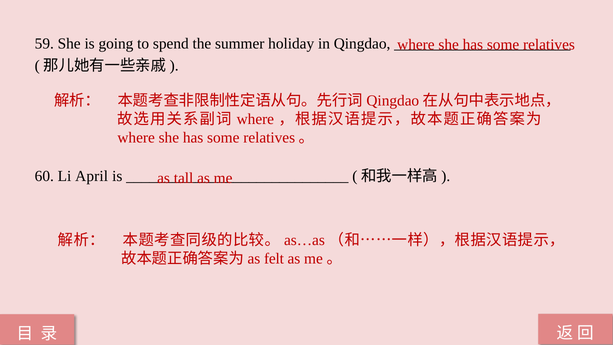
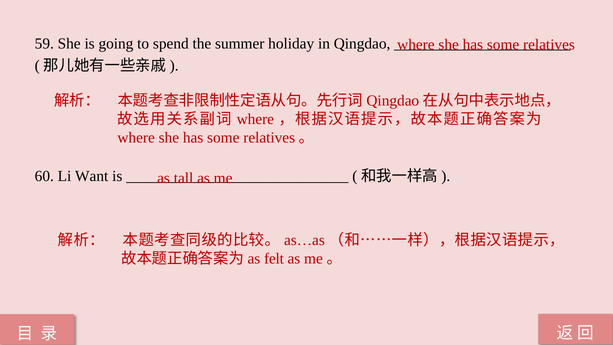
April: April -> Want (92, 176)
